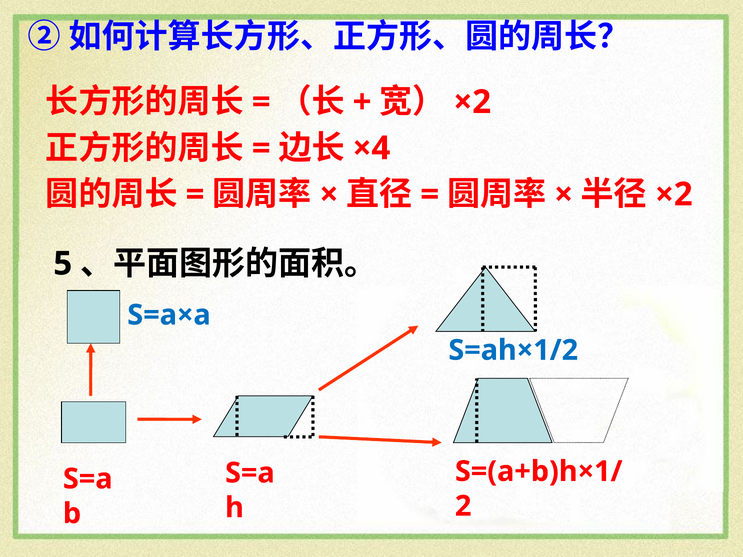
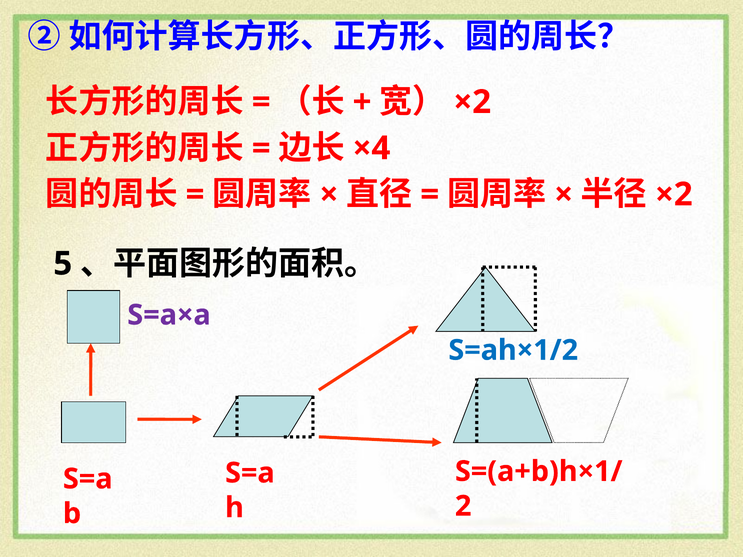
S=a×a colour: blue -> purple (169, 315)
